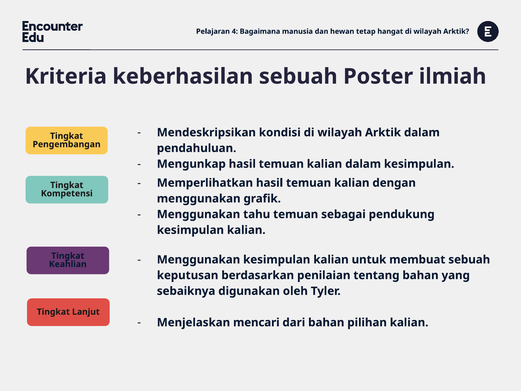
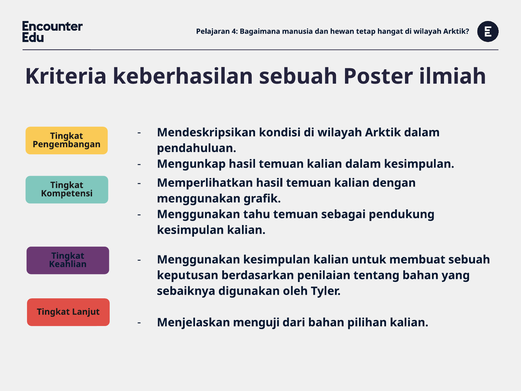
mencari: mencari -> menguji (256, 322)
